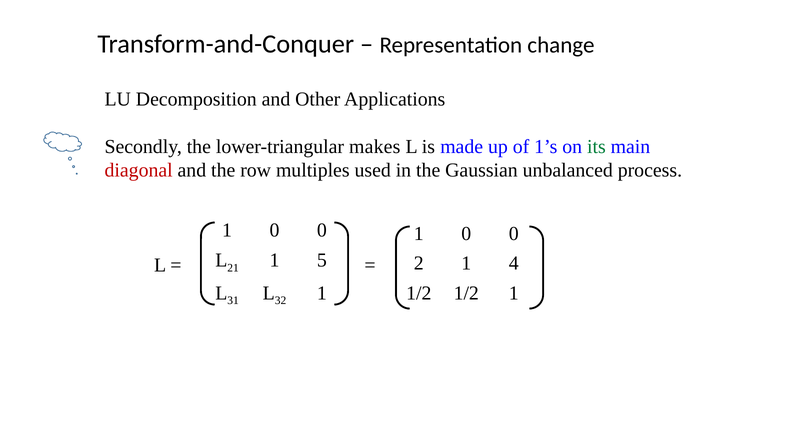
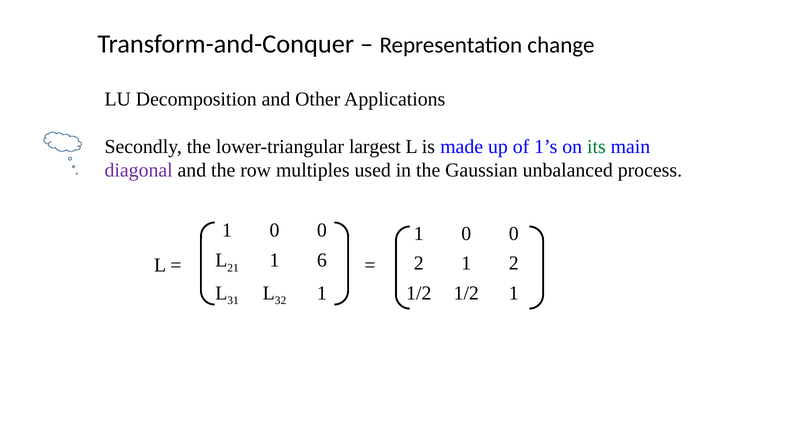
makes: makes -> largest (375, 147)
diagonal colour: red -> purple (139, 171)
5: 5 -> 6 (322, 260)
1 4: 4 -> 2 (514, 264)
